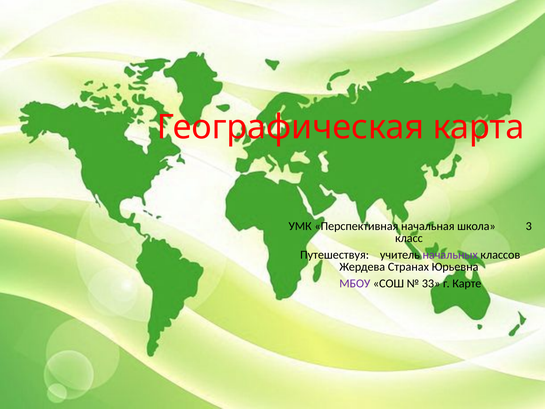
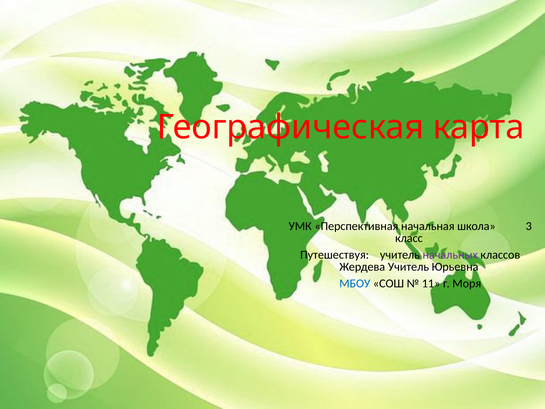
Жердева Странах: Странах -> Учитель (408, 267)
МБОУ colour: purple -> blue (355, 283)
33: 33 -> 11 (431, 283)
Карте: Карте -> Моря (467, 283)
